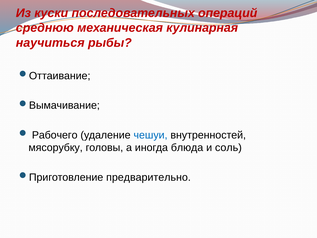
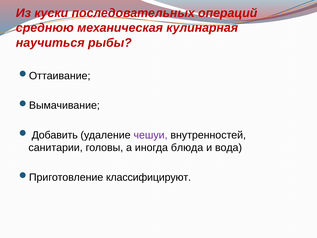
Рабочего: Рабочего -> Добавить (55, 135)
чешуи colour: blue -> purple (151, 135)
мясорубку: мясорубку -> санитарии (56, 148)
соль: соль -> вода (229, 148)
предварительно: предварительно -> классифицируют (149, 177)
